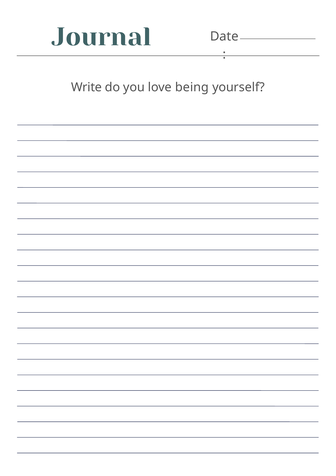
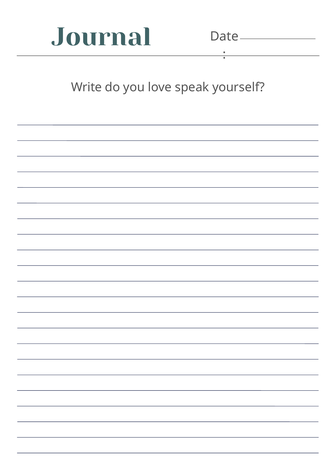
being: being -> speak (192, 87)
